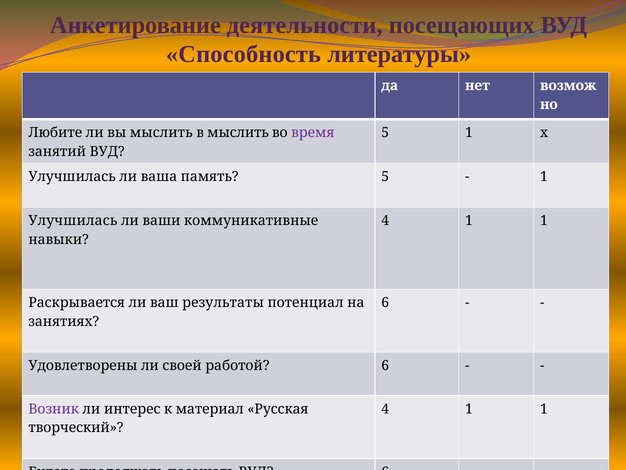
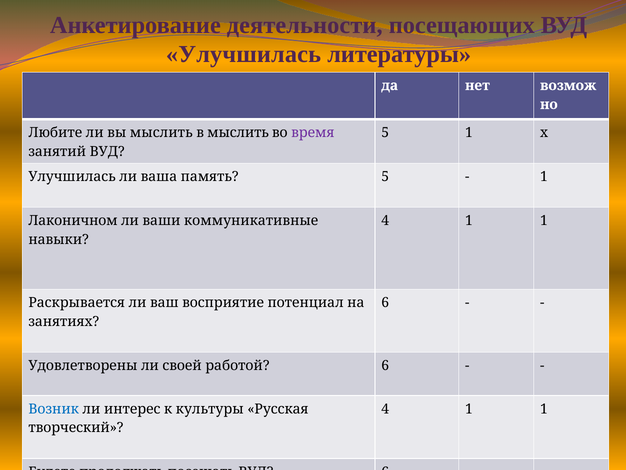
Способность: Способность -> Улучшилась (244, 54)
Улучшилась: Улучшилась -> Лаконичном (73, 221)
результаты: результаты -> восприятие (223, 302)
Возник colour: purple -> blue (54, 409)
материал: материал -> культуры (210, 409)
